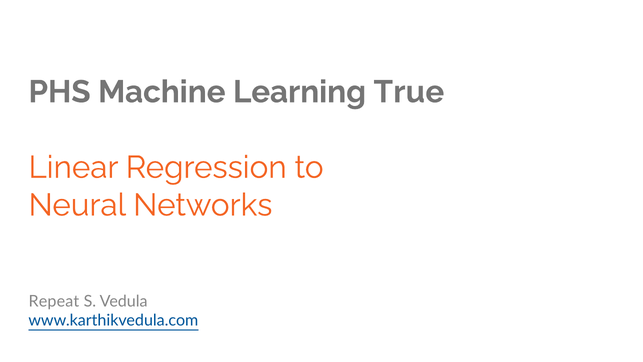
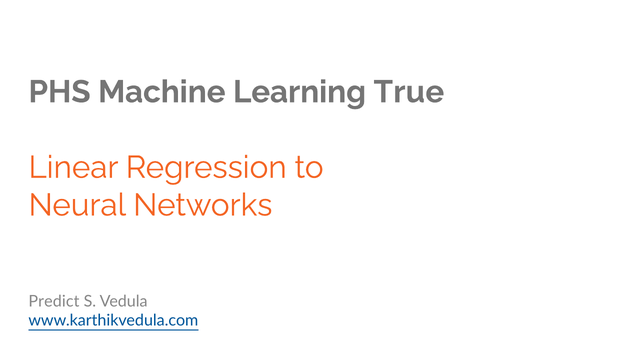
Repeat: Repeat -> Predict (54, 301)
